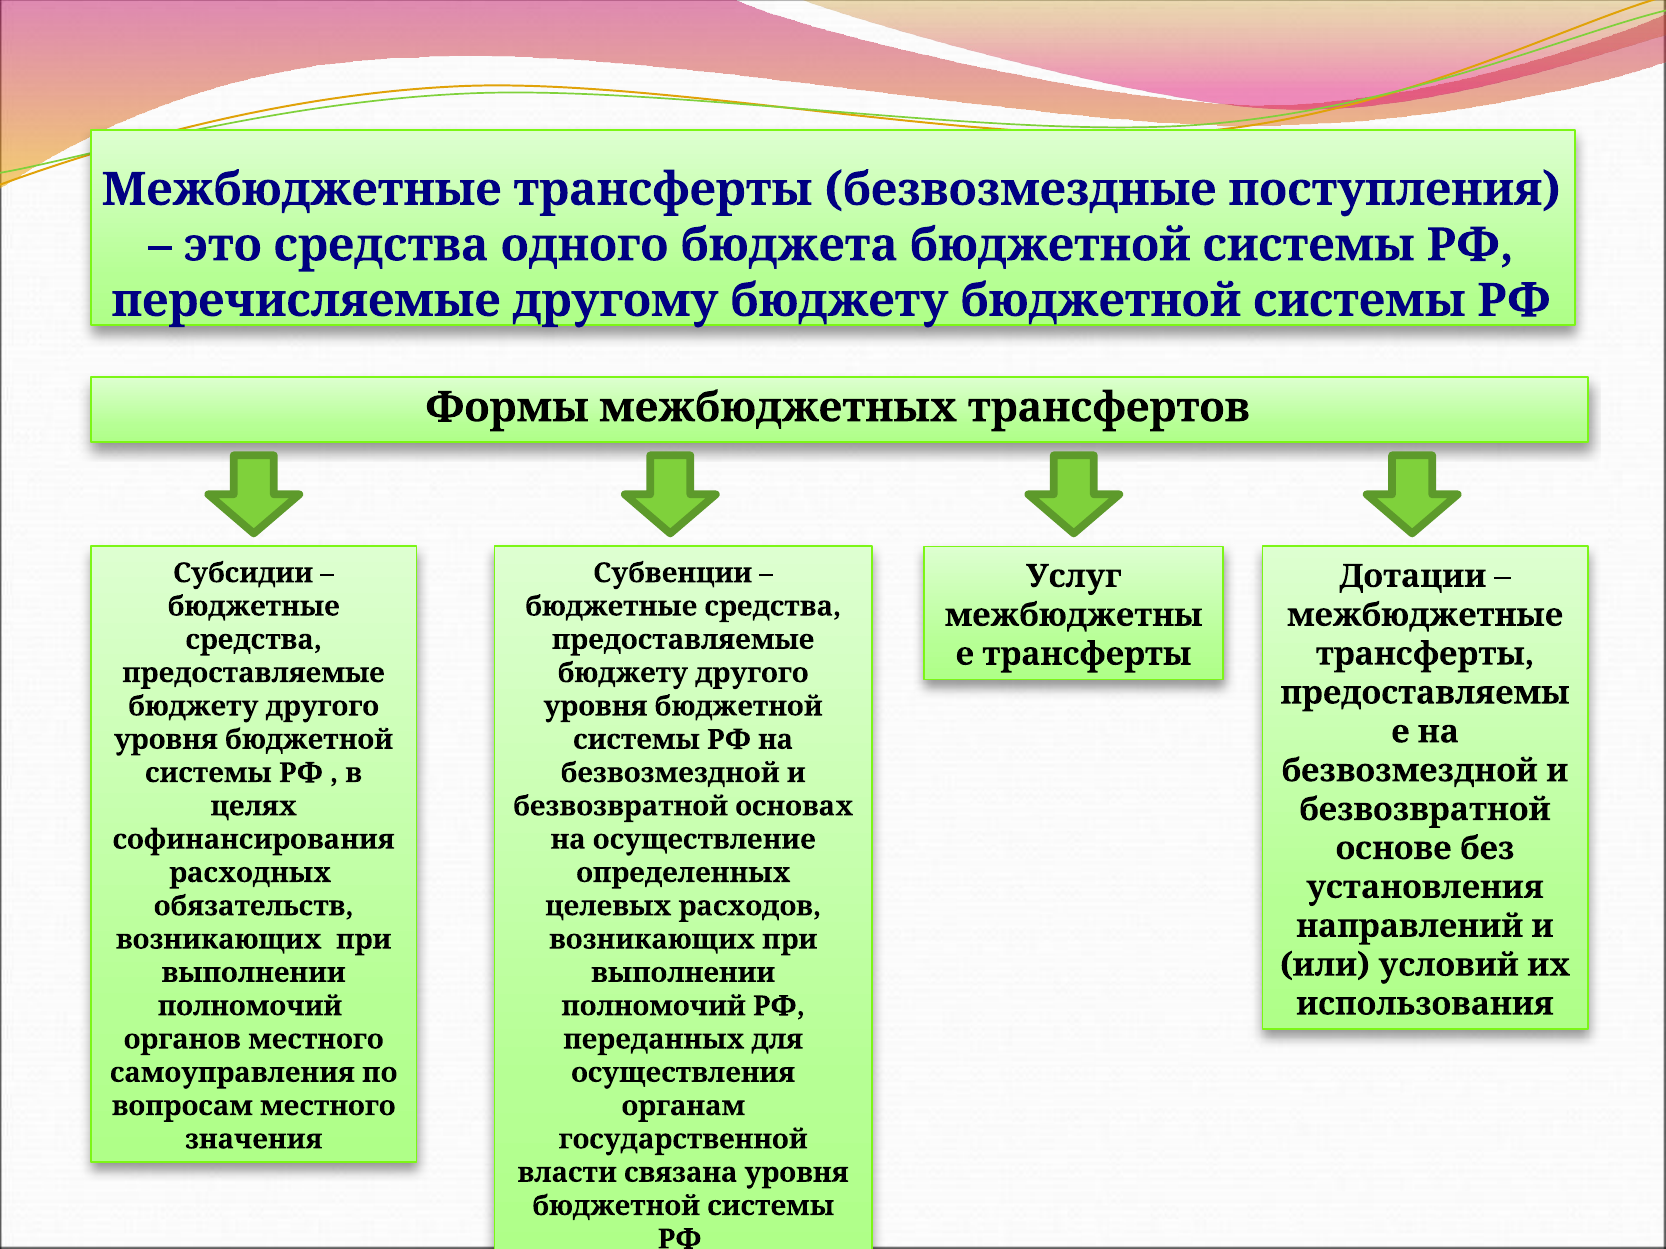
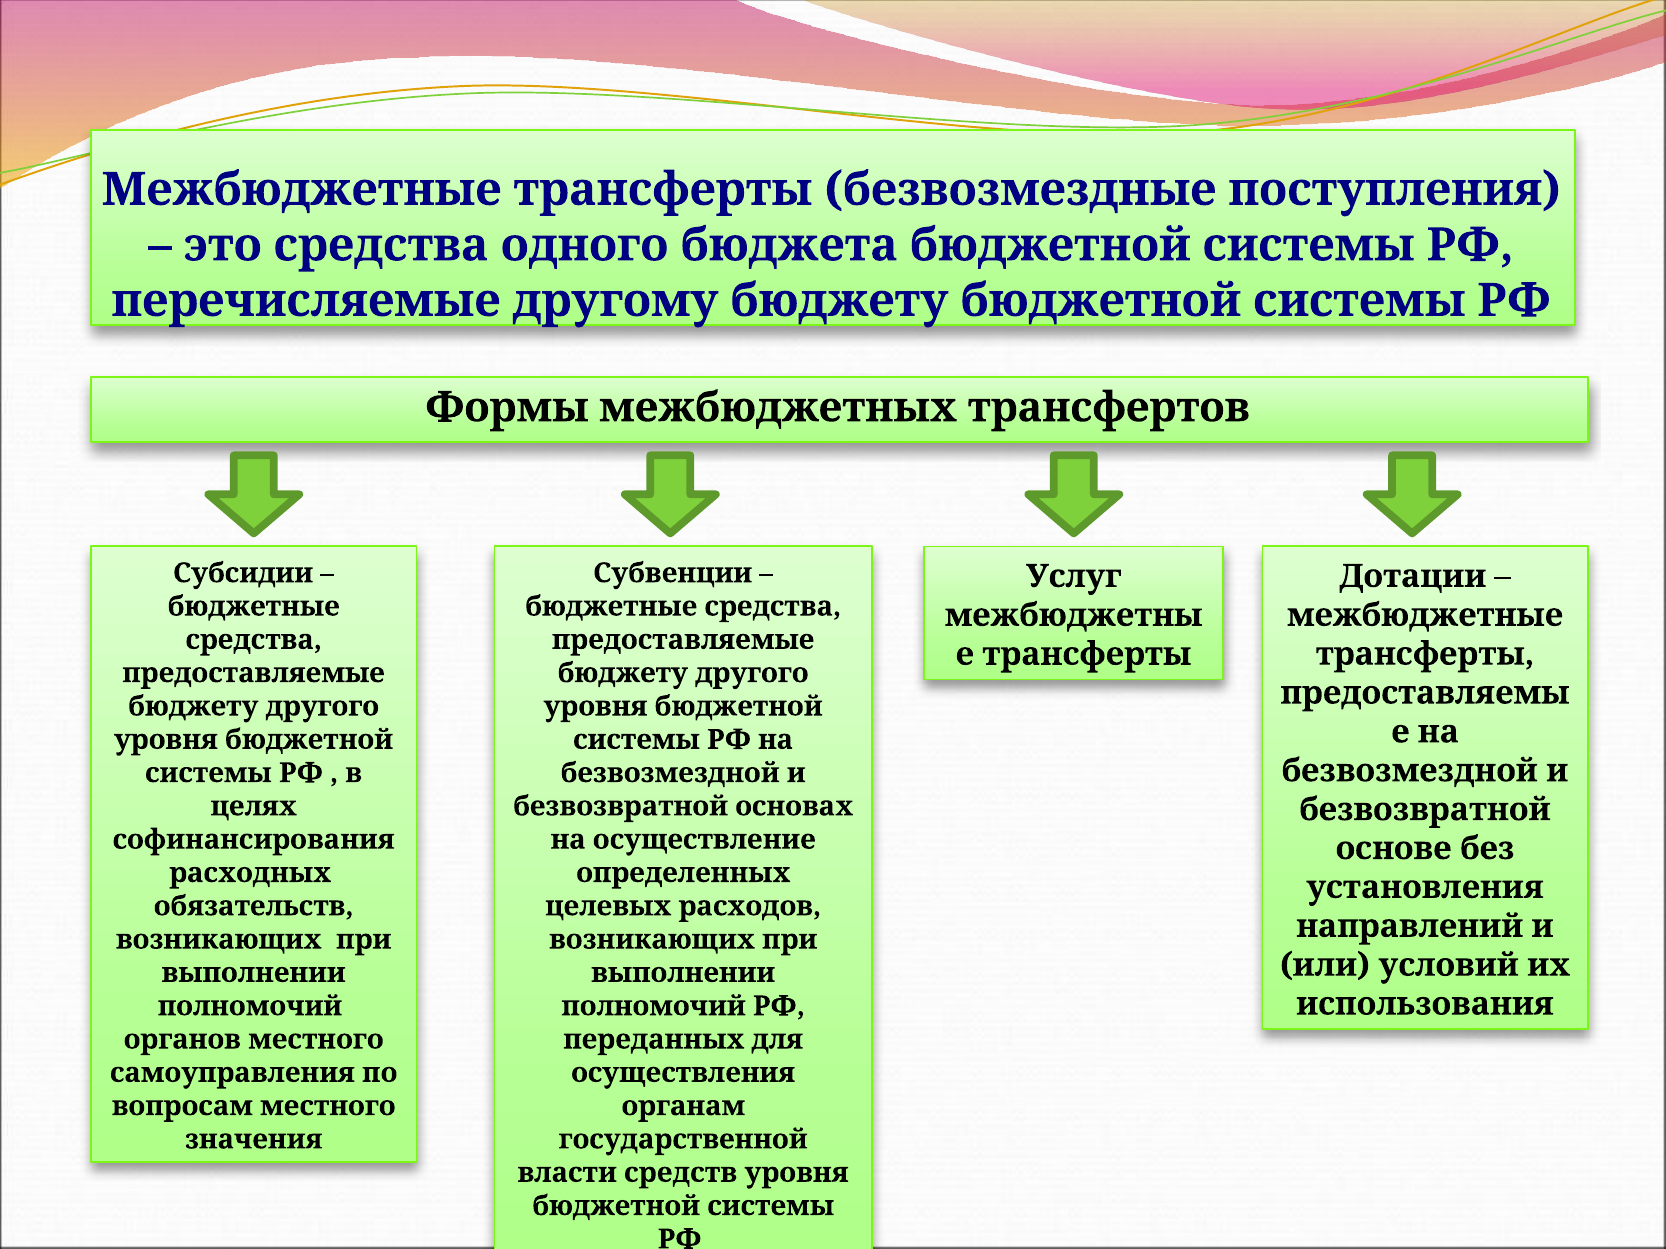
связана: связана -> средств (681, 1173)
